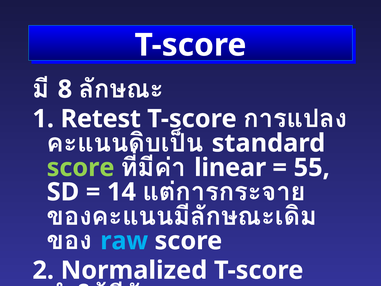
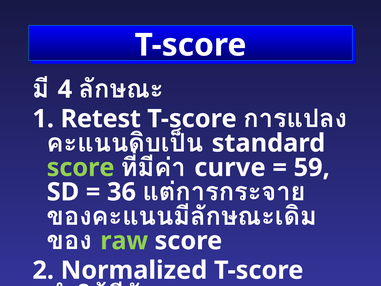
8: 8 -> 4 (65, 89)
linear: linear -> curve (230, 167)
55: 55 -> 59 (312, 167)
14: 14 -> 36 (121, 192)
raw colour: light blue -> light green (124, 241)
